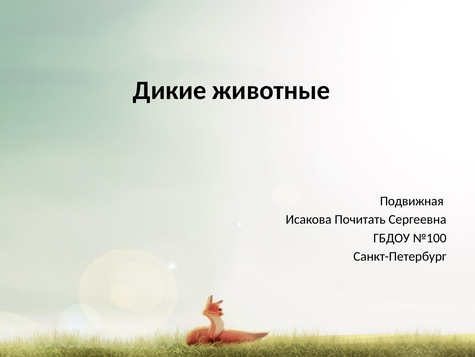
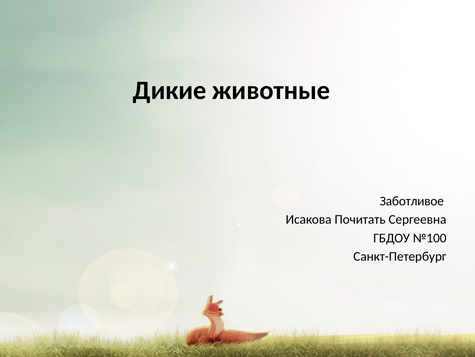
Подвижная: Подвижная -> Заботливое (412, 201)
